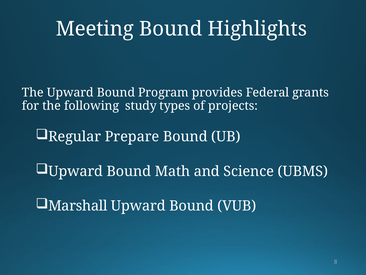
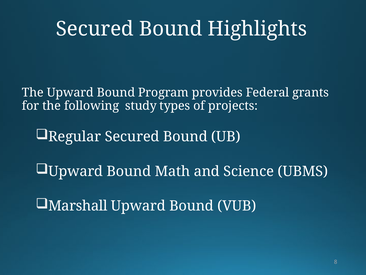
Meeting: Meeting -> Secured (95, 29)
Regular Prepare: Prepare -> Secured (132, 137)
